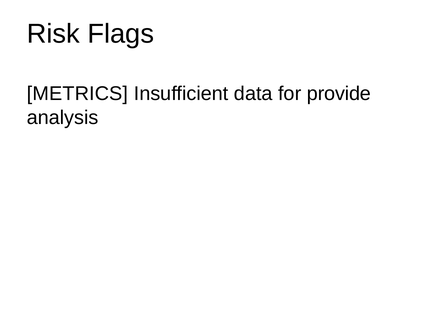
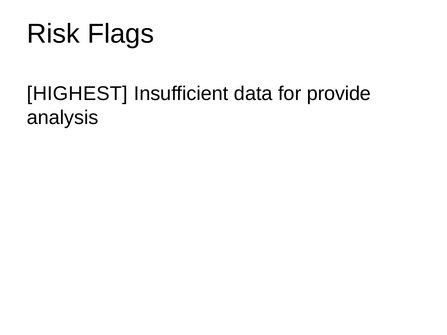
METRICS: METRICS -> HIGHEST (77, 94)
